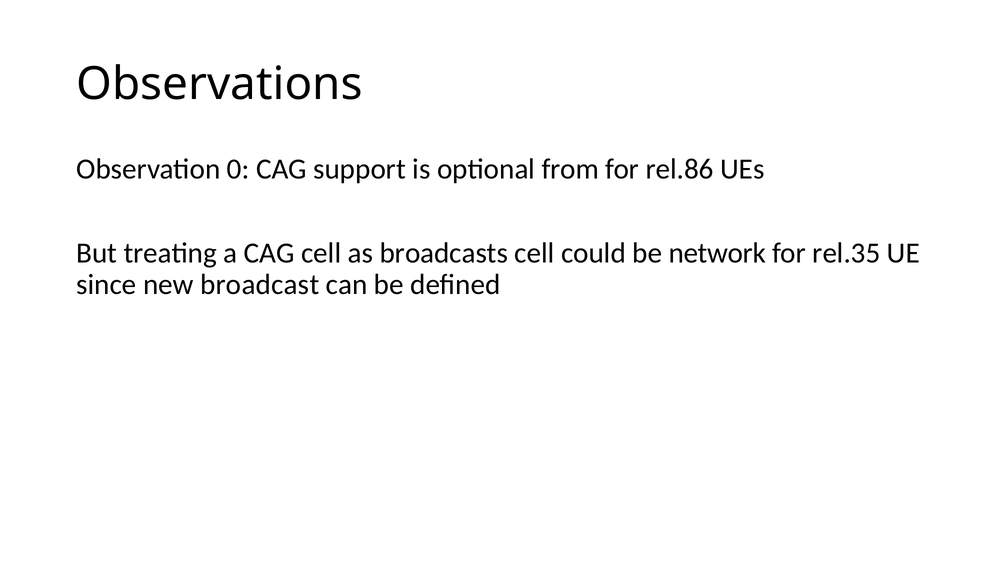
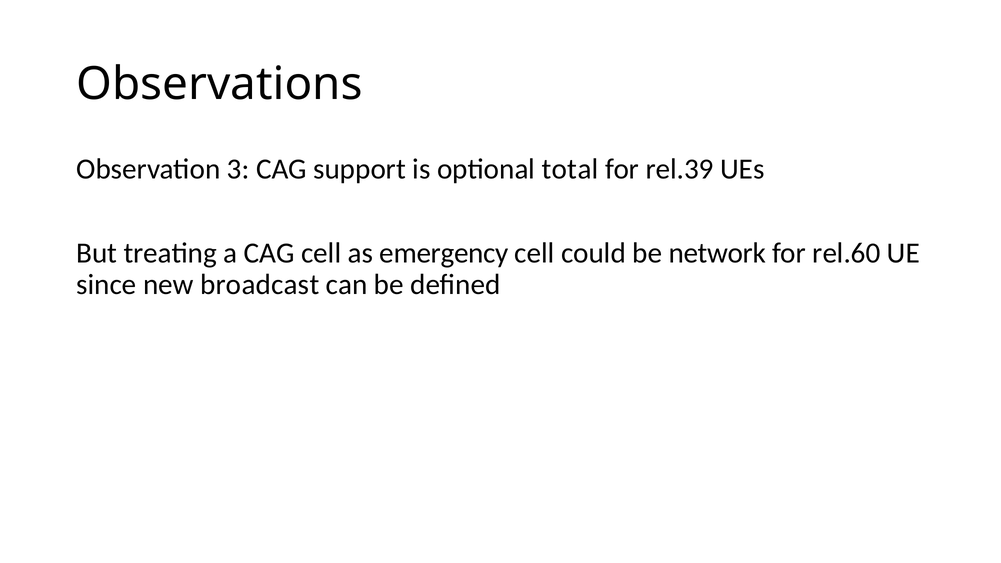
0: 0 -> 3 (238, 169)
from: from -> total (570, 169)
rel.86: rel.86 -> rel.39 (680, 169)
broadcasts: broadcasts -> emergency (444, 253)
rel.35: rel.35 -> rel.60 (846, 253)
